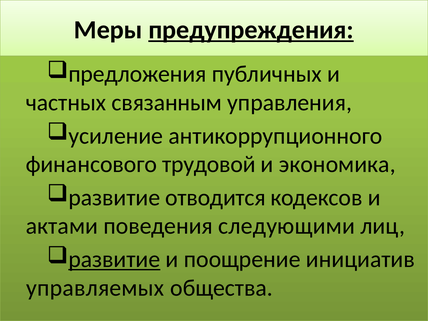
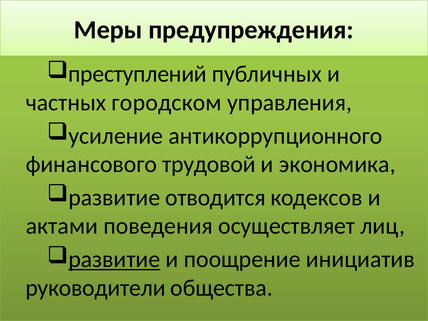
предупреждения underline: present -> none (251, 30)
предложения: предложения -> преступлений (137, 74)
связанным: связанным -> городском (167, 103)
следующими: следующими -> осуществляет (287, 226)
управляемых: управляемых -> руководители (95, 288)
